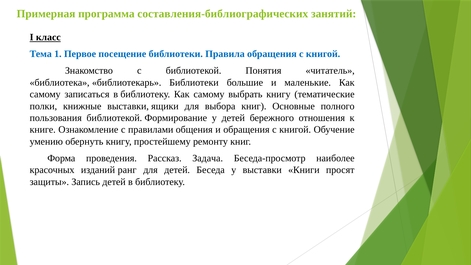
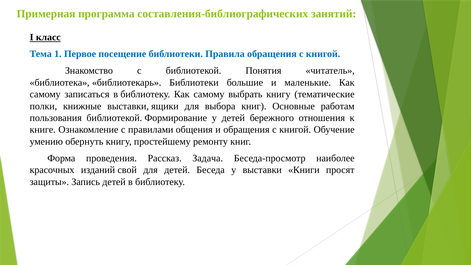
полного: полного -> работам (338, 106)
ранг: ранг -> свой (127, 170)
